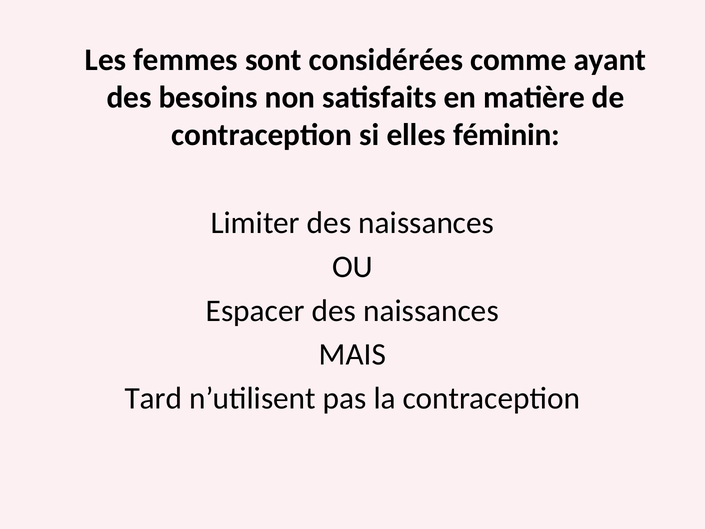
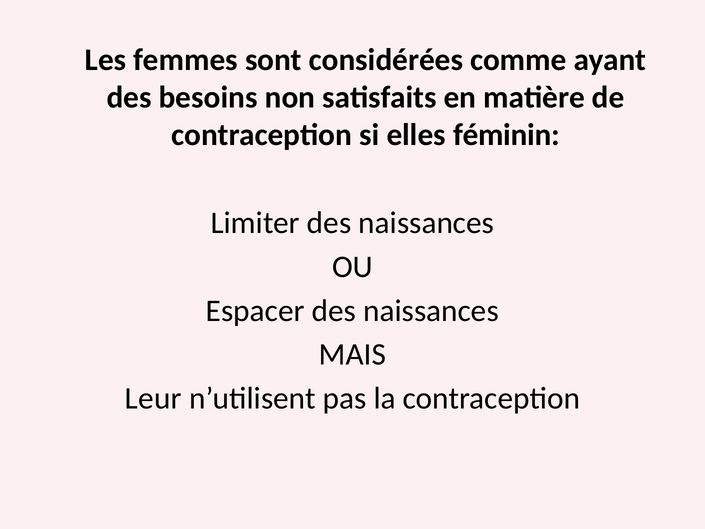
Tard: Tard -> Leur (153, 398)
